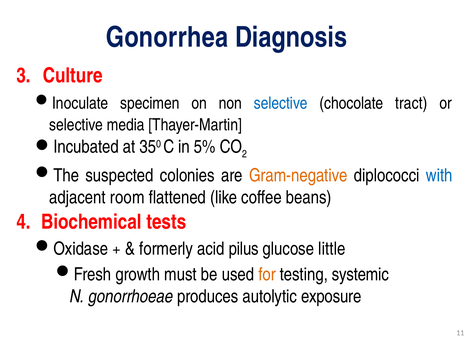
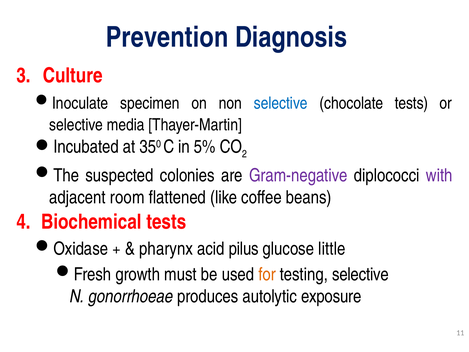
Gonorrhea: Gonorrhea -> Prevention (167, 37)
chocolate tract: tract -> tests (412, 103)
Gram-negative colour: orange -> purple (298, 175)
with colour: blue -> purple (439, 175)
formerly: formerly -> pharynx (166, 249)
testing systemic: systemic -> selective (360, 274)
